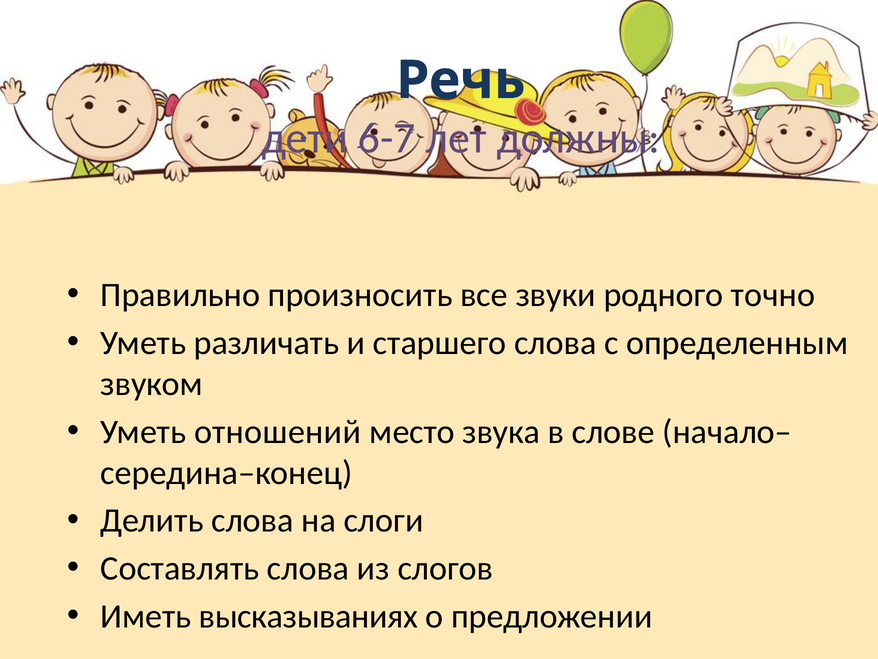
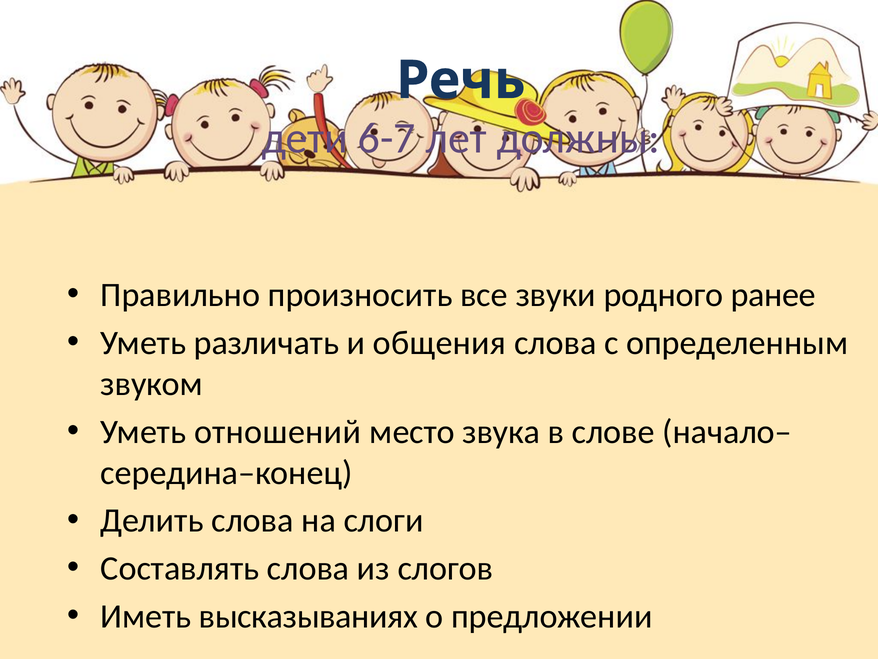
точно: точно -> ранее (773, 295)
старшего: старшего -> общения (440, 343)
